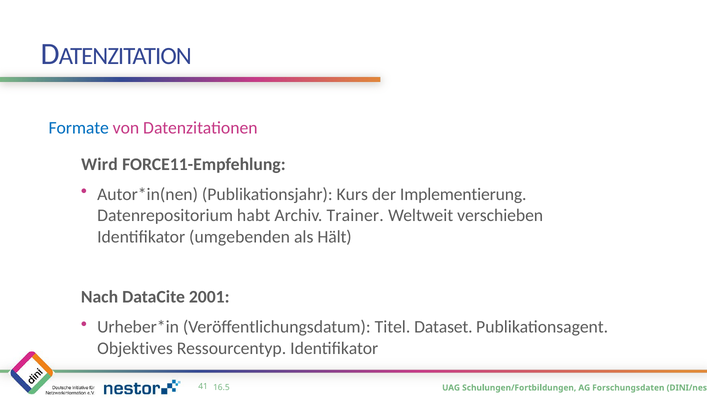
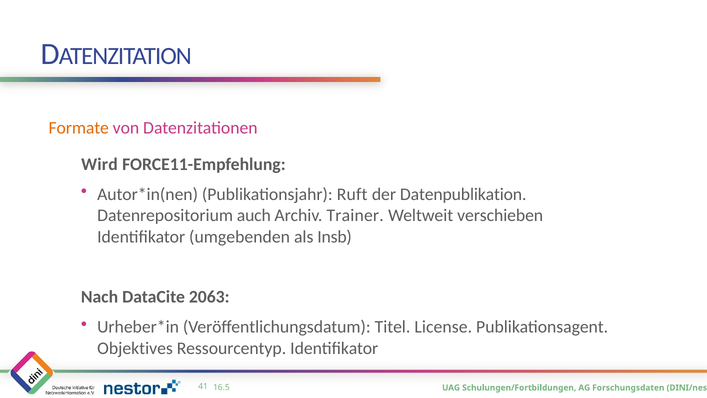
Formate colour: blue -> orange (79, 128)
Kurs: Kurs -> Ruft (352, 194)
Implementierung: Implementierung -> Datenpublikation (463, 194)
habt: habt -> auch (254, 215)
Hält: Hält -> Insb (335, 237)
2001: 2001 -> 2063 (209, 297)
Dataset: Dataset -> License (443, 327)
